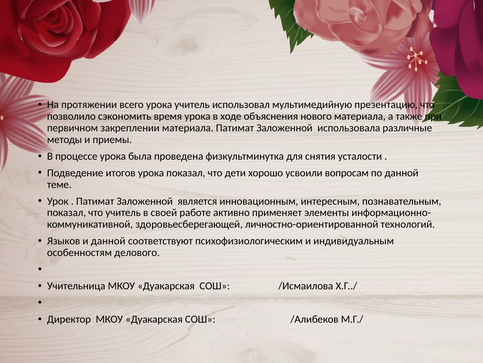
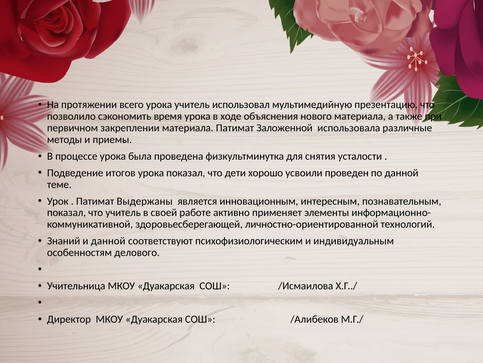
вопросам: вопросам -> проведен (347, 173)
Заложенной: Заложенной -> Выдержаны (145, 201)
Языков: Языков -> Знаний (64, 241)
